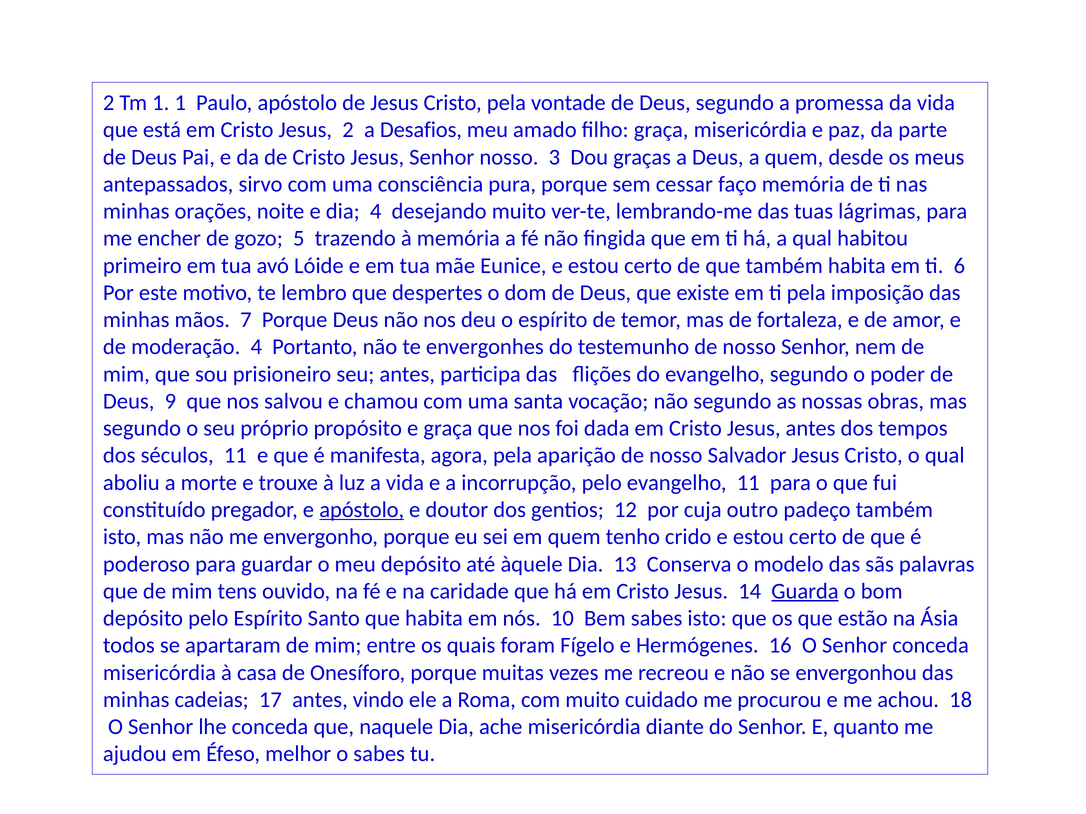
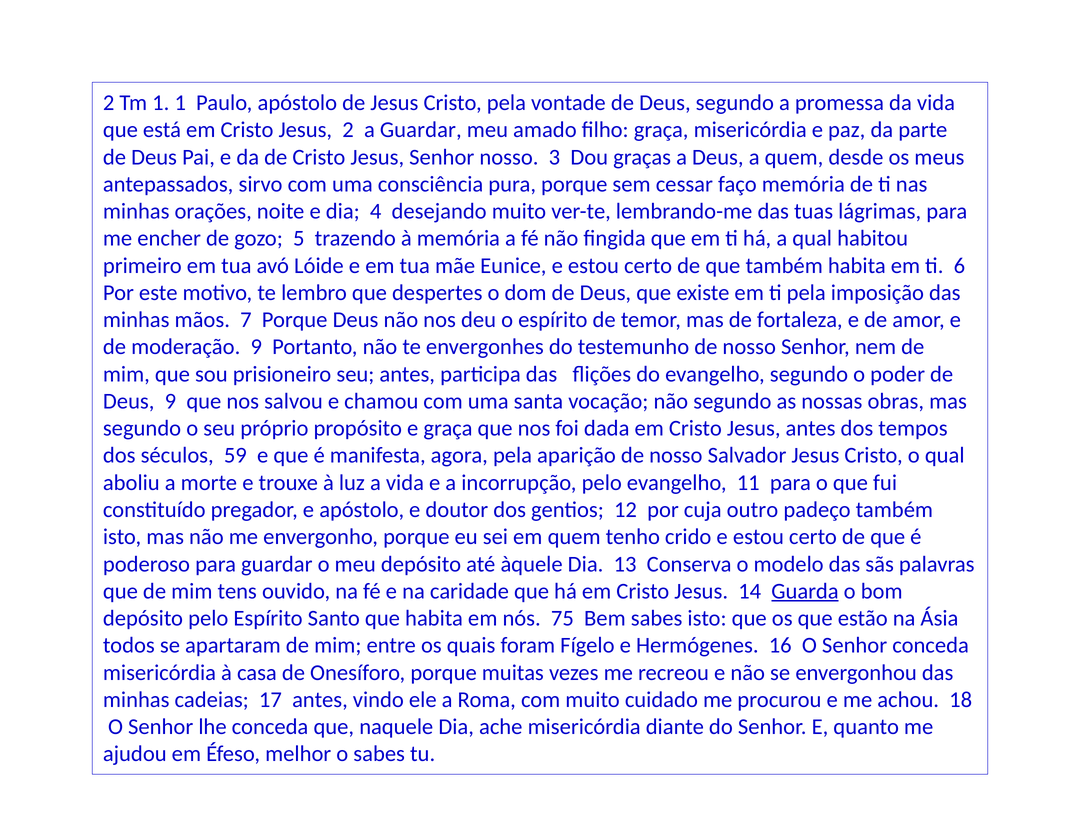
a Desafios: Desafios -> Guardar (421, 130)
moderação 4: 4 -> 9 (256, 347)
séculos 11: 11 -> 59 (235, 456)
apóstolo underline: present -> none (362, 510)
10: 10 -> 75 (562, 619)
